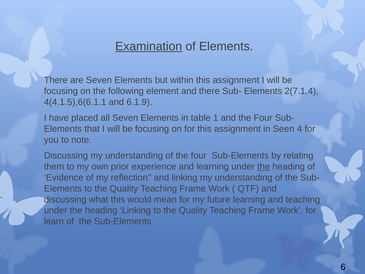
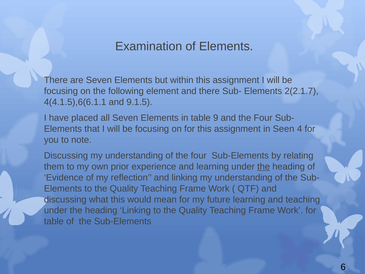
Examination underline: present -> none (149, 46)
2(7.1.4: 2(7.1.4 -> 2(2.1.7 (302, 91)
6.1.9: 6.1.9 -> 9.1.5 (139, 102)
1: 1 -> 9 (216, 118)
learn: learn -> table (54, 221)
